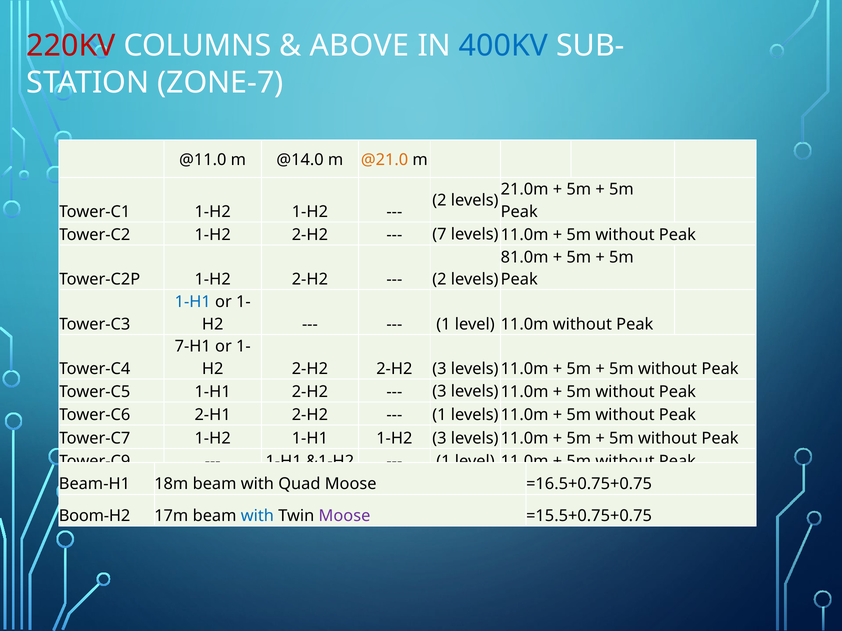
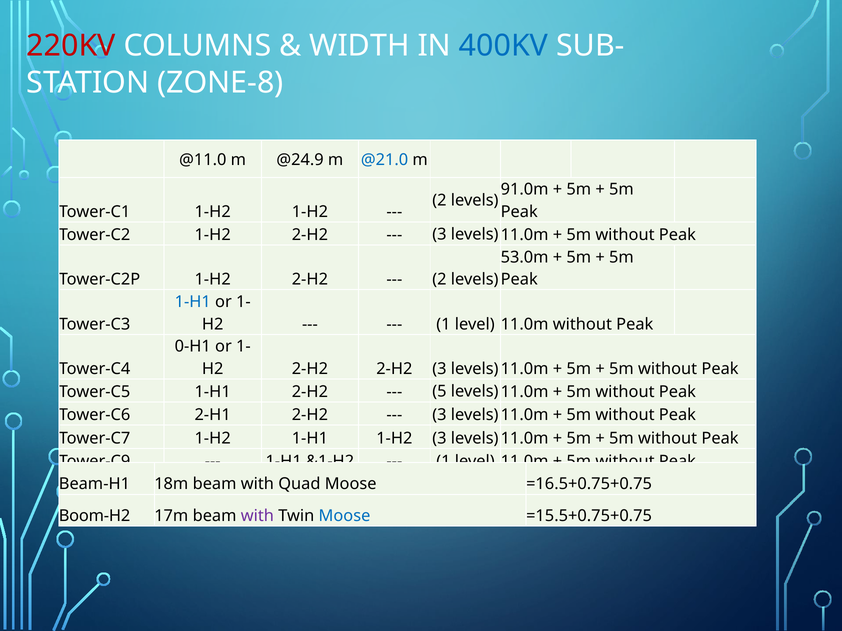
ABOVE: ABOVE -> WIDTH (359, 46)
ZONE-7: ZONE-7 -> ZONE-8 (220, 83)
@14.0: @14.0 -> @24.9 (300, 160)
@21.0 colour: orange -> blue (385, 160)
21.0m: 21.0m -> 91.0m (525, 190)
7: 7 -> 3 (439, 235)
81.0m: 81.0m -> 53.0m (525, 257)
7-H1: 7-H1 -> 0-H1 (193, 347)
3: 3 -> 5 (439, 392)
1: 1 -> 3 (439, 415)
with colour: blue -> purple (257, 516)
Moose colour: purple -> blue (344, 516)
